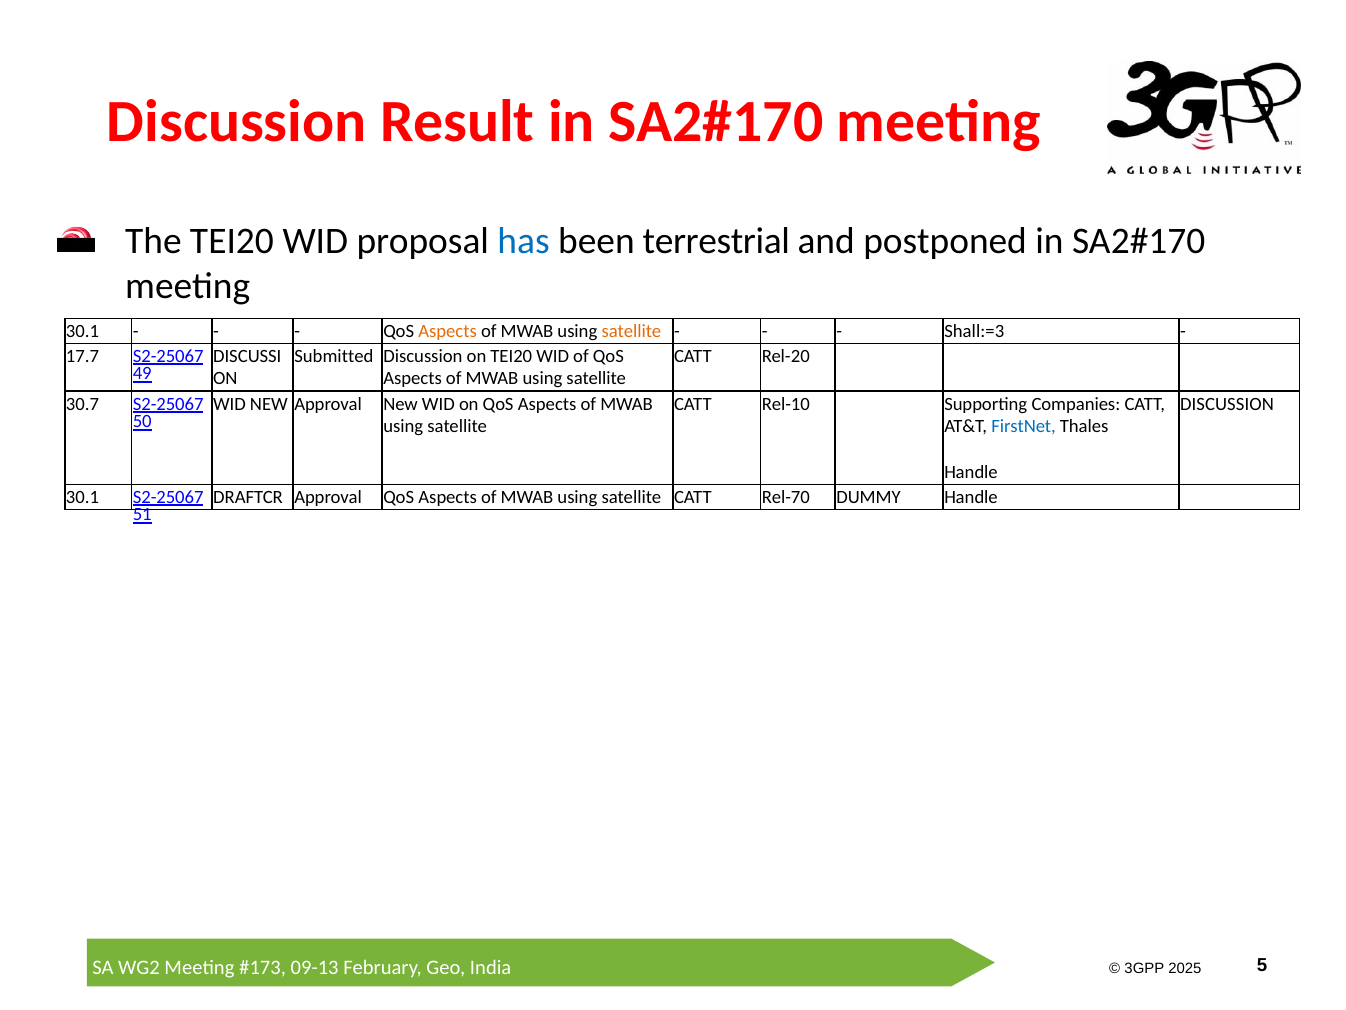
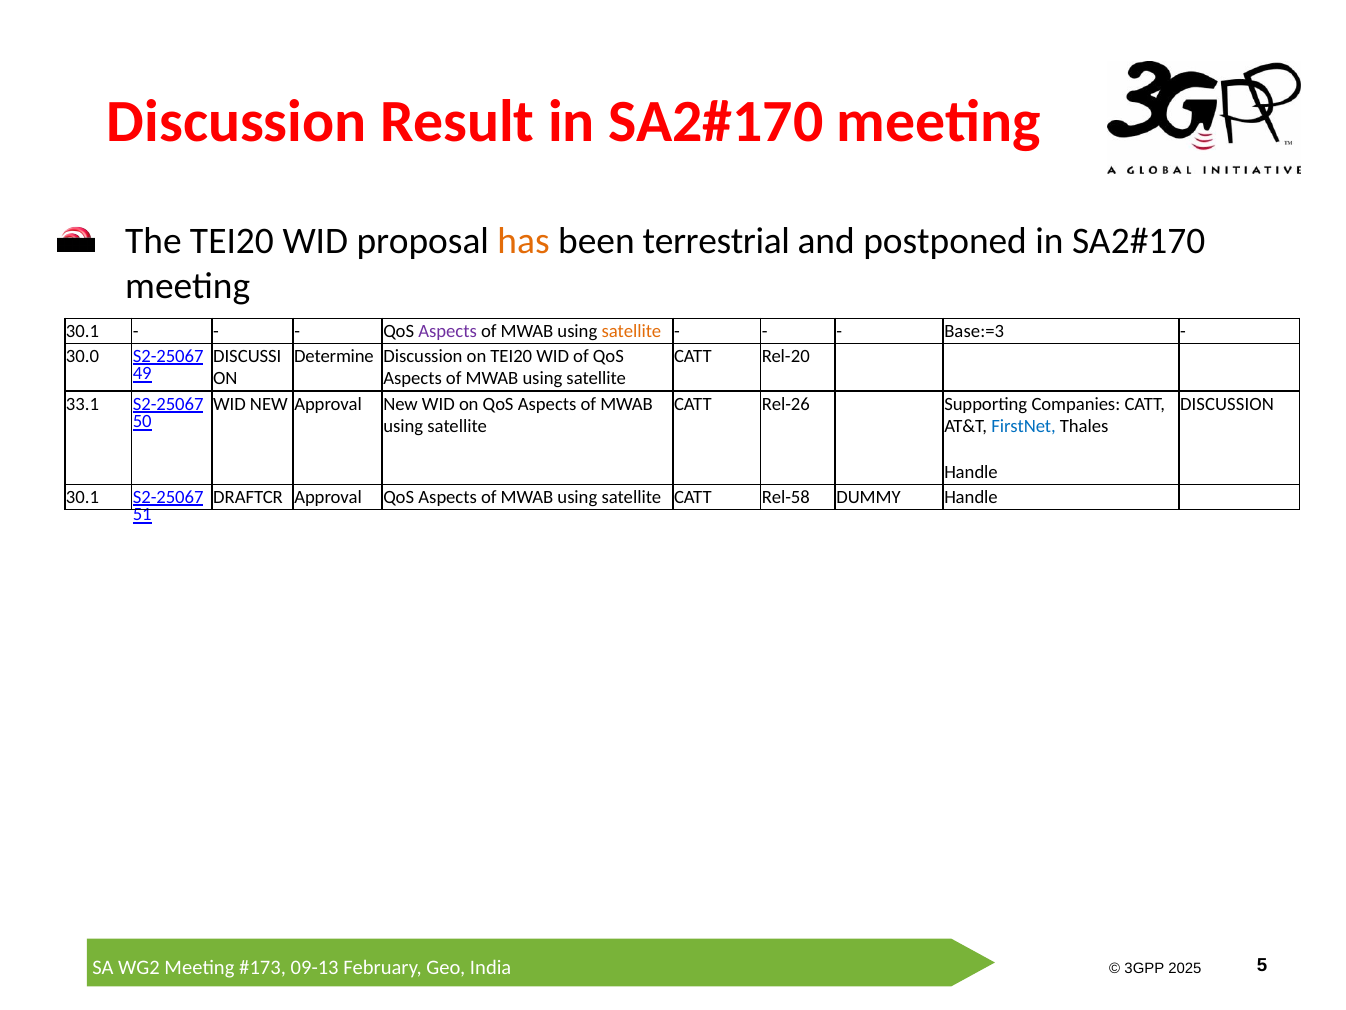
has colour: blue -> orange (524, 241)
Aspects colour: orange -> purple (448, 331)
Shall:=3: Shall:=3 -> Base:=3 (974, 331)
17.7: 17.7 -> 30.0 (83, 356)
Submitted: Submitted -> Determine (334, 356)
30.7: 30.7 -> 33.1 (83, 404)
Rel-10: Rel-10 -> Rel-26 (786, 404)
Rel-70: Rel-70 -> Rel-58 (786, 497)
